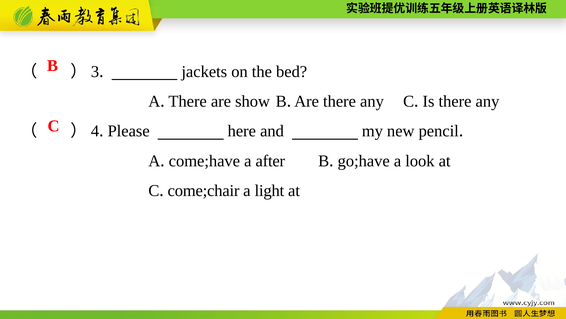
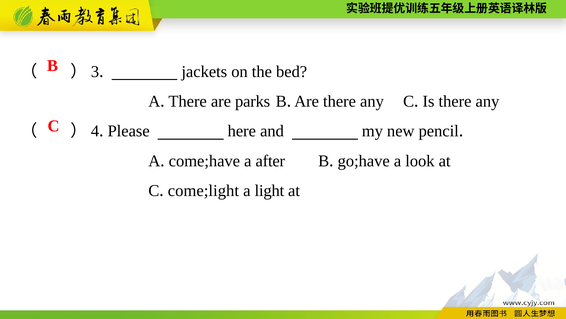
show: show -> parks (253, 101)
come;chair: come;chair -> come;light (203, 190)
